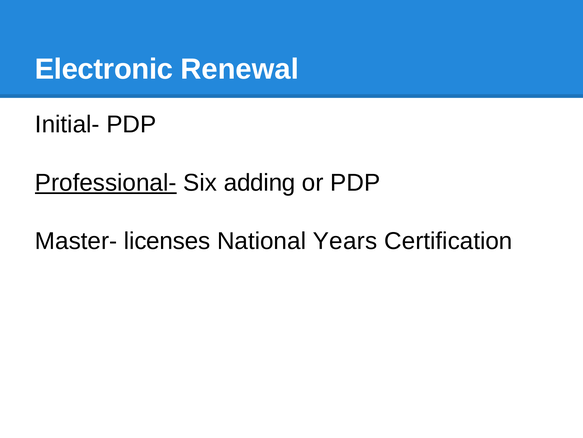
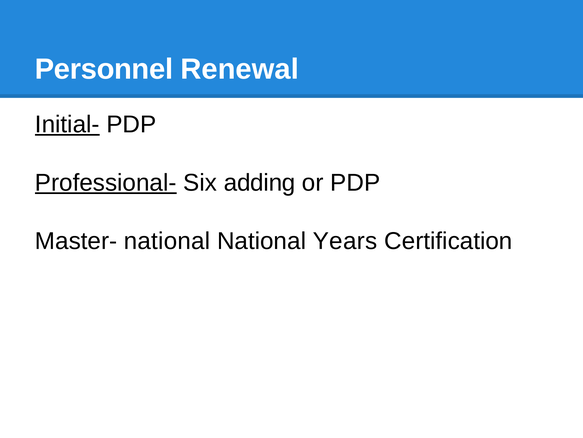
Electronic: Electronic -> Personnel (104, 69)
Initial- underline: none -> present (67, 124)
Master- licenses: licenses -> national (167, 241)
